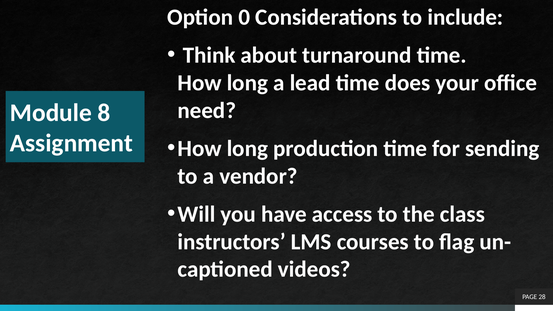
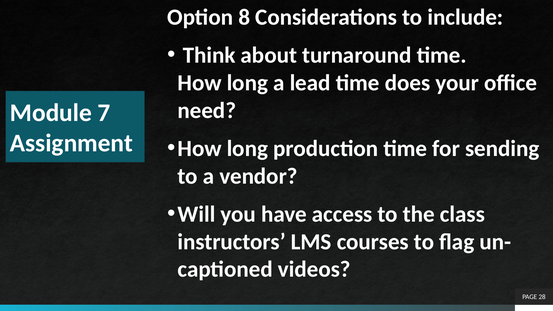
0: 0 -> 8 (244, 17)
8: 8 -> 7 (104, 113)
